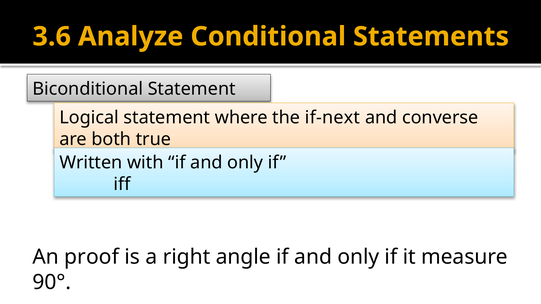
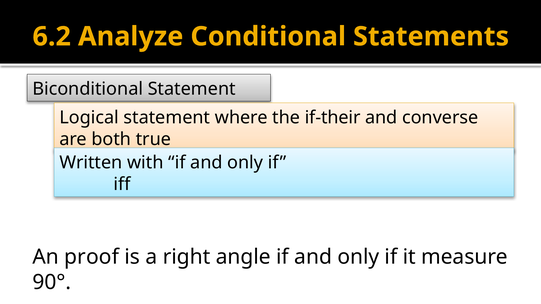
3.6: 3.6 -> 6.2 (52, 37)
if-next: if-next -> if-their (333, 118)
